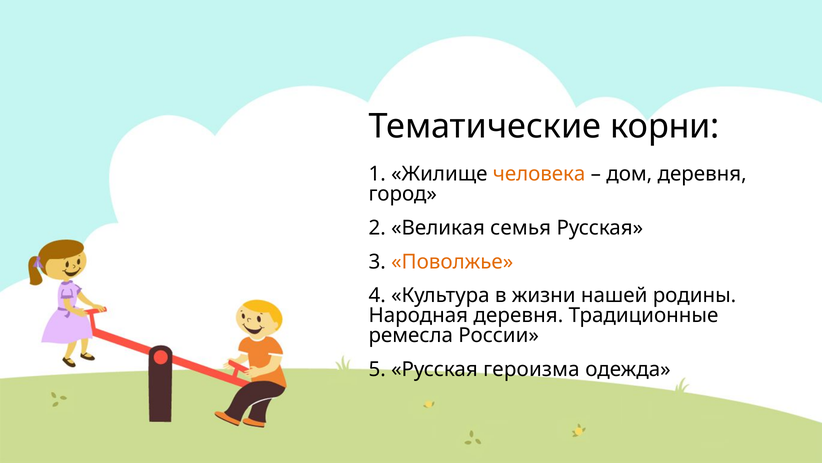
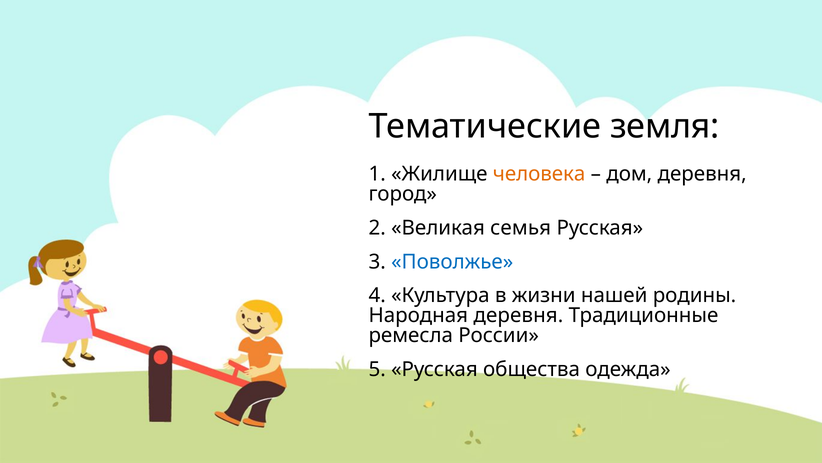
корни: корни -> земля (665, 126)
Поволжье colour: orange -> blue (452, 261)
героизма: героизма -> общества (532, 369)
